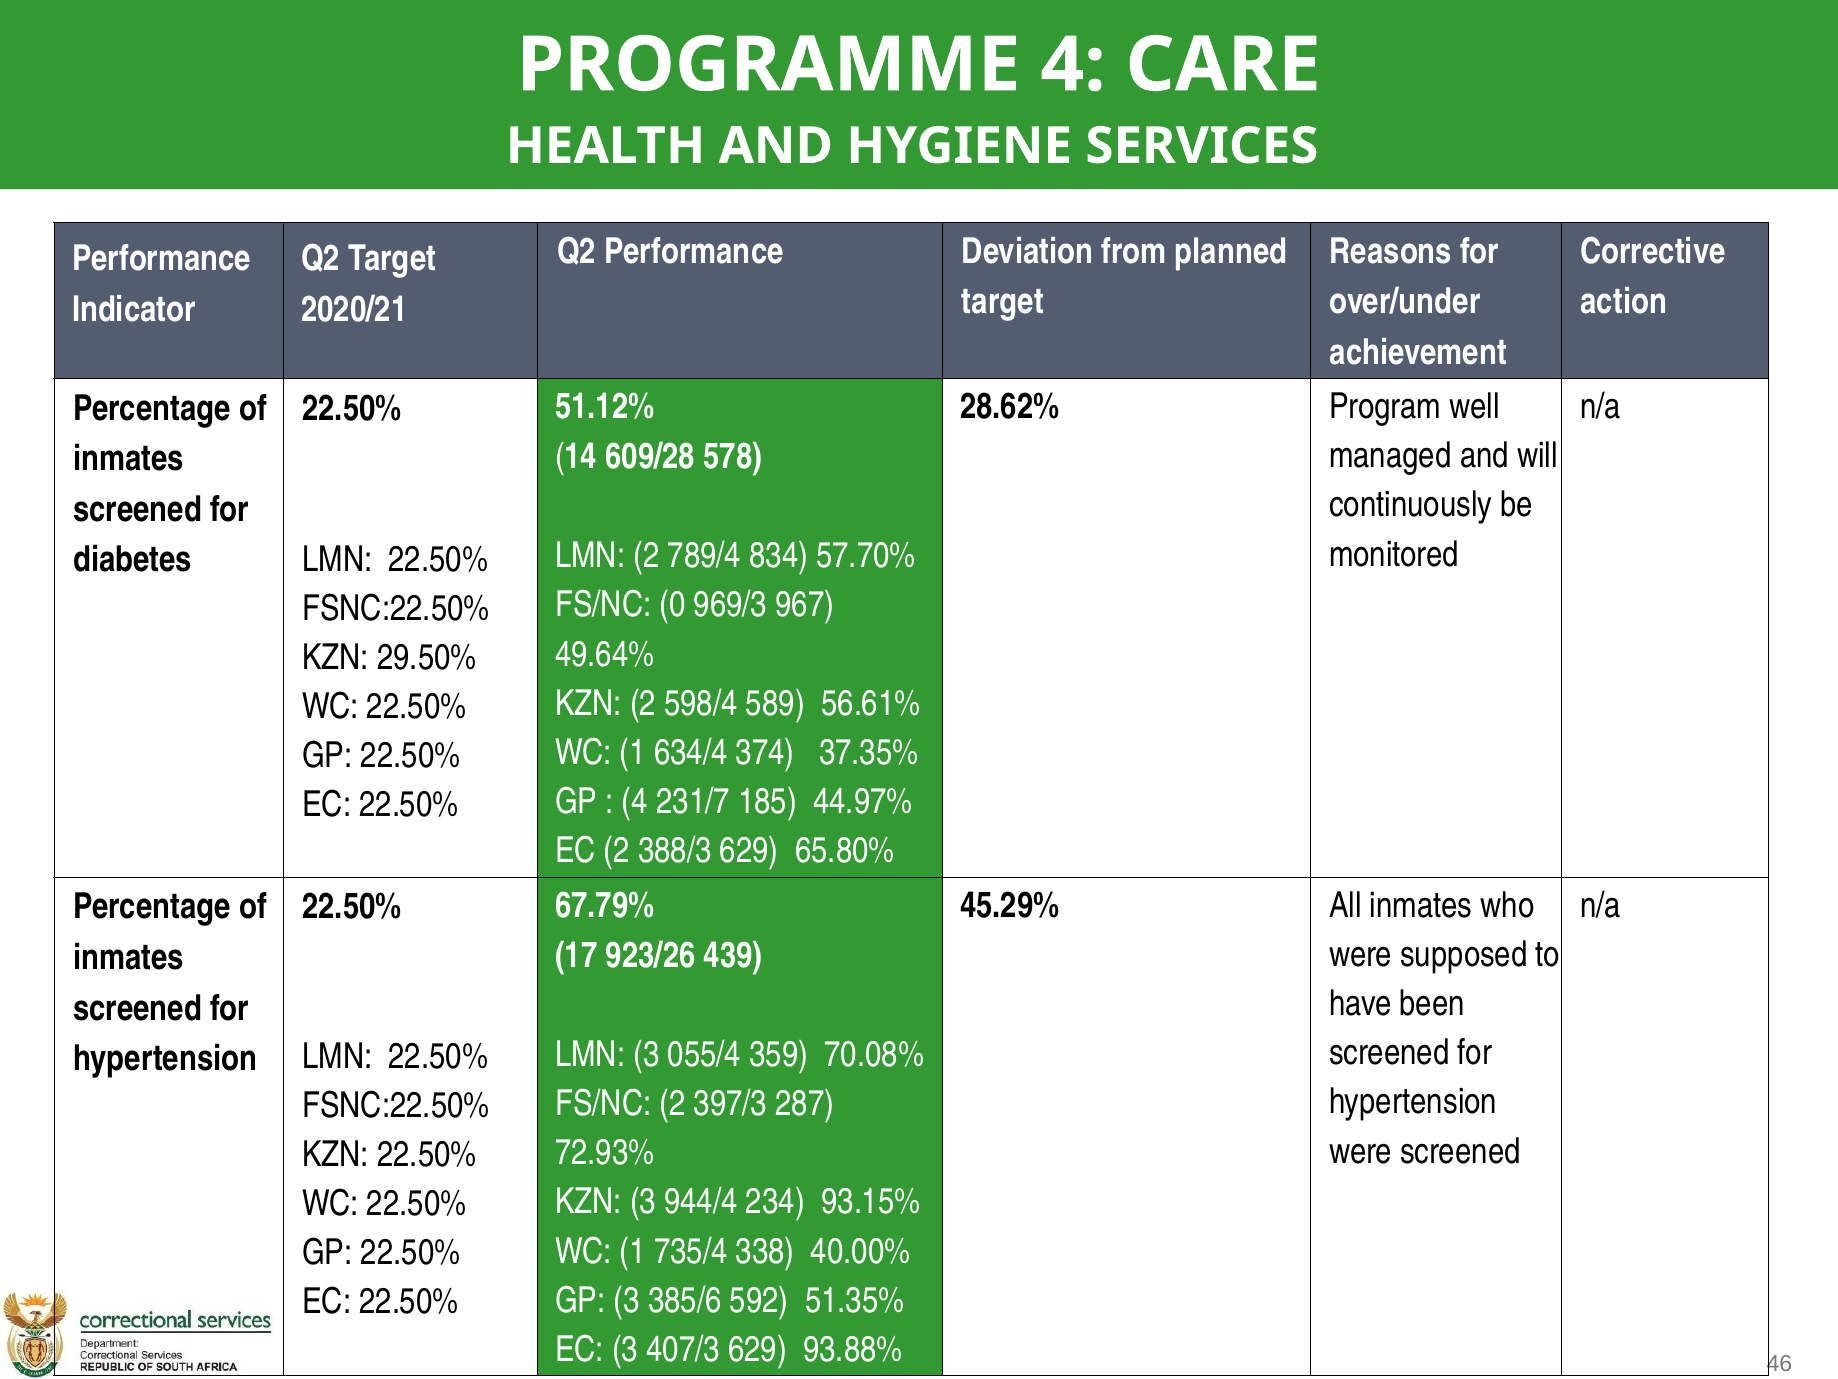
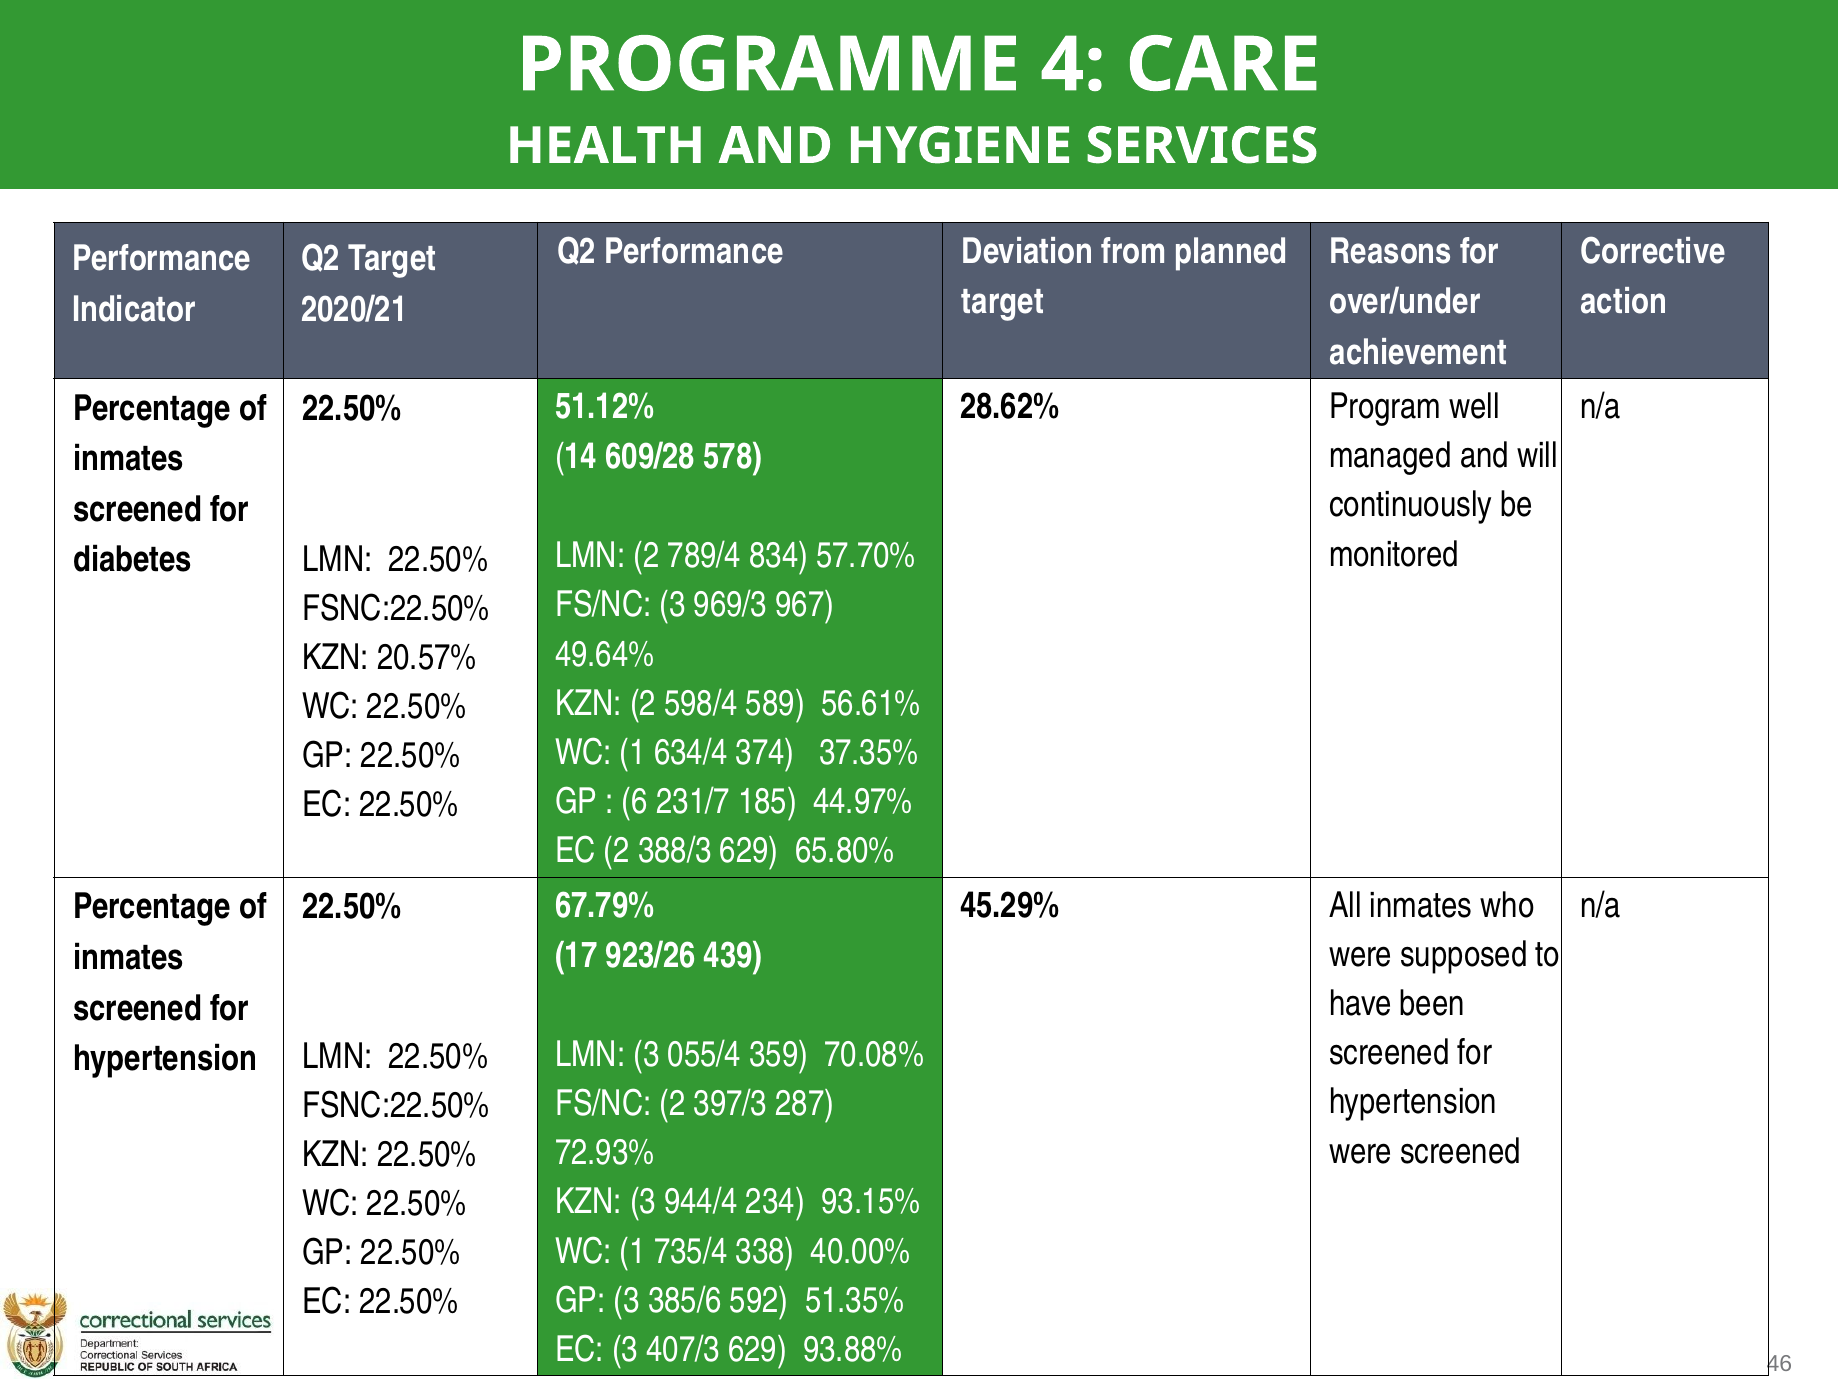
FS/NC 0: 0 -> 3 (673, 605)
29.50%: 29.50% -> 20.57% (427, 657)
4: 4 -> 6 (635, 801)
